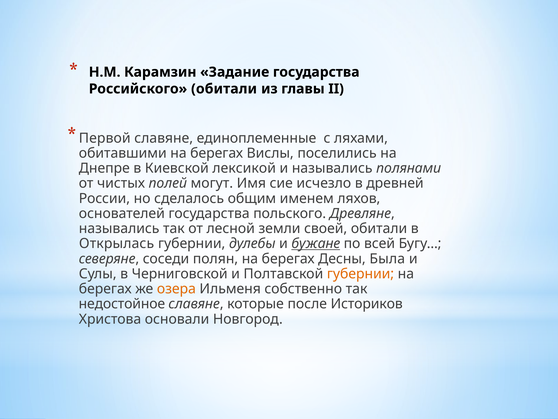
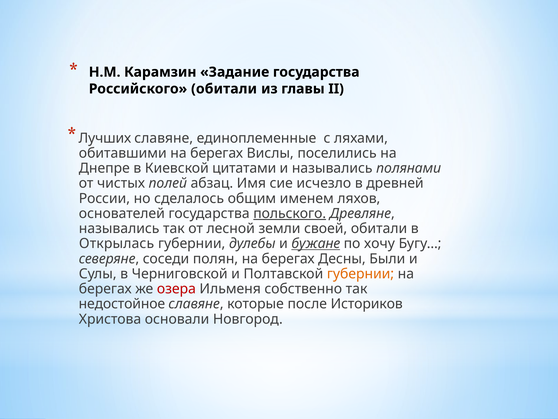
Первой: Первой -> Лучших (105, 138)
лексикой: лексикой -> цитатами (244, 168)
могут: могут -> абзац (212, 183)
польского underline: none -> present (290, 213)
всей: всей -> хочу (379, 243)
Была: Была -> Были (387, 258)
озера colour: orange -> red (176, 289)
